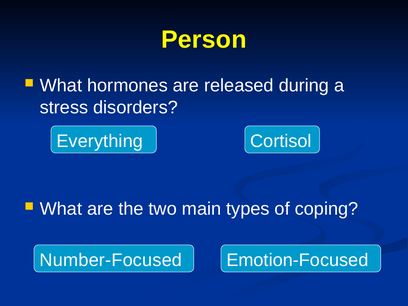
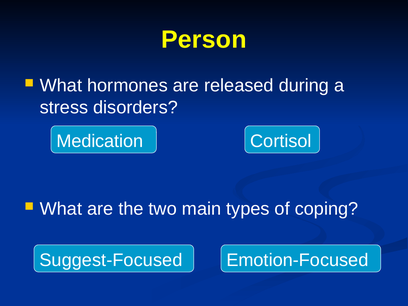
Everything: Everything -> Medication (100, 141)
Number-Focused: Number-Focused -> Suggest-Focused (111, 260)
